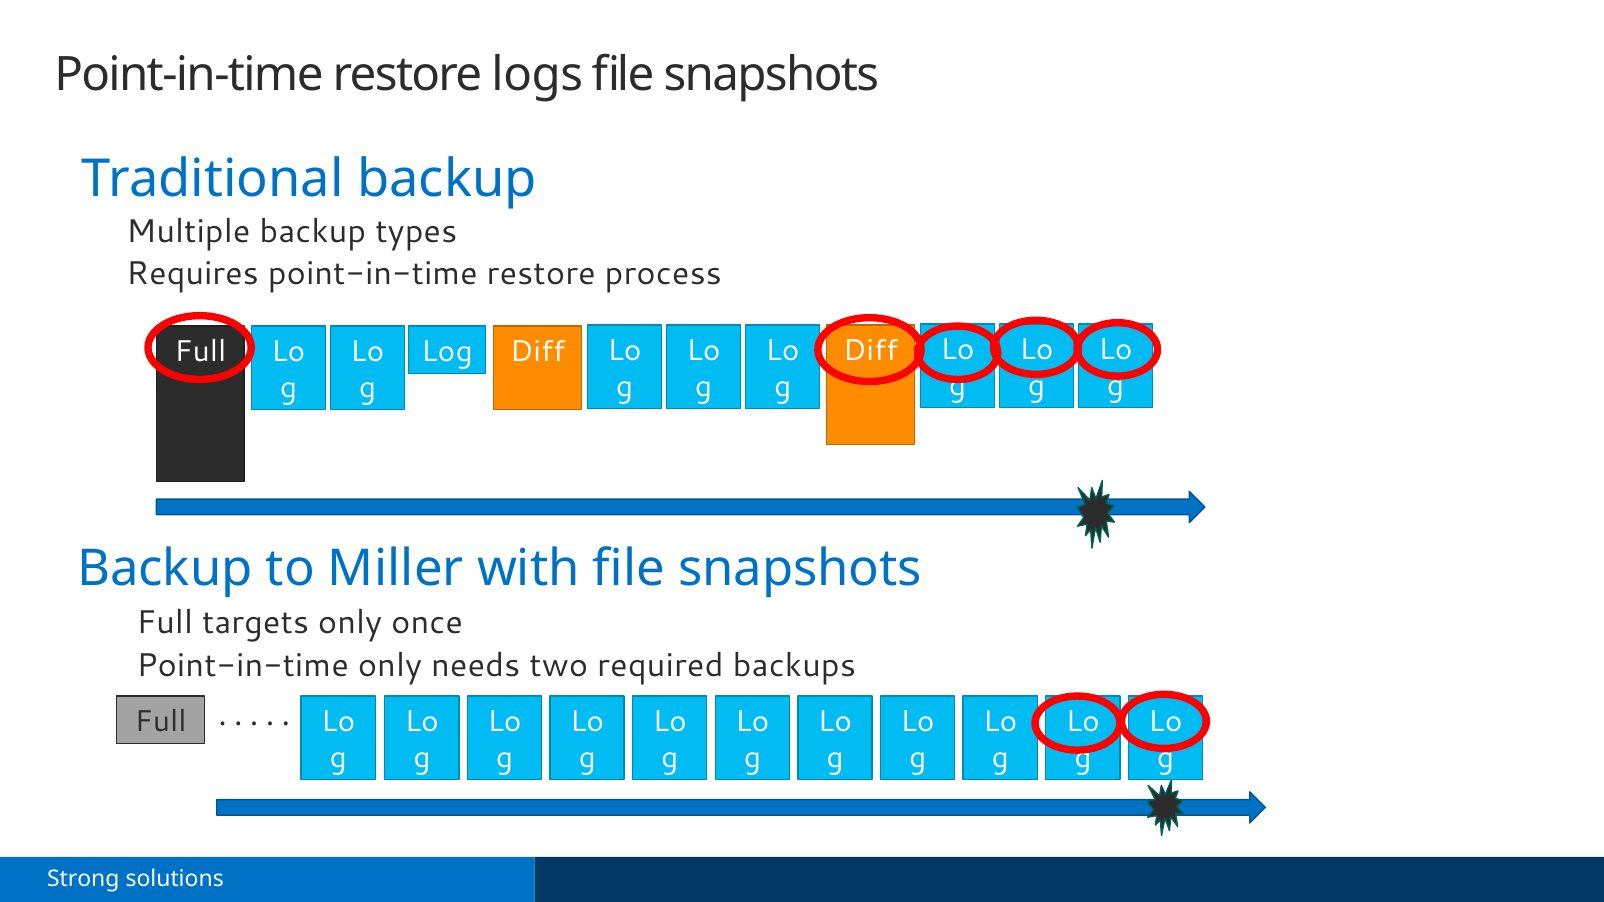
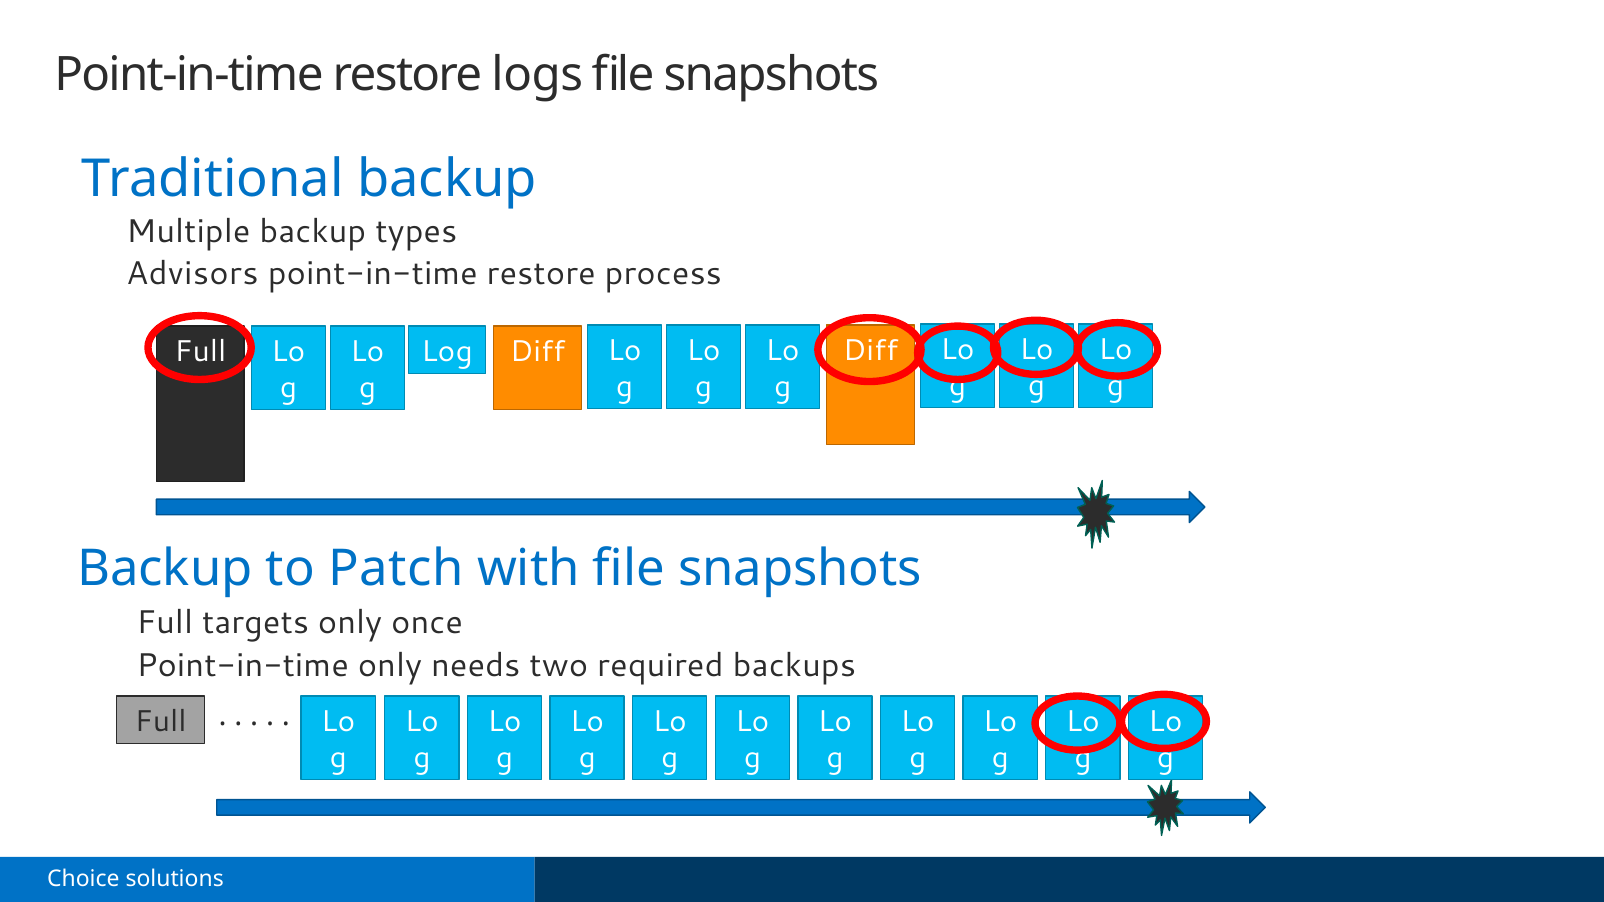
Requires: Requires -> Advisors (192, 274)
Miller: Miller -> Patch (396, 569)
Strong: Strong -> Choice (83, 879)
